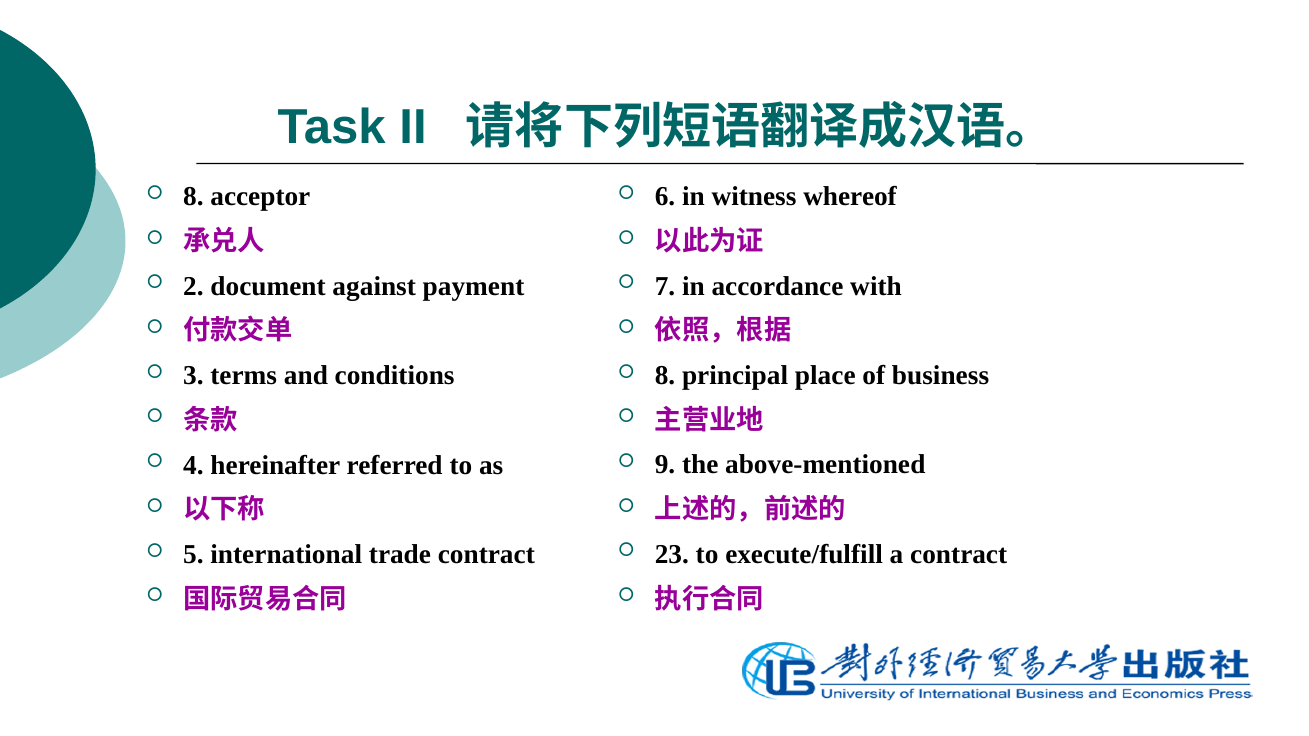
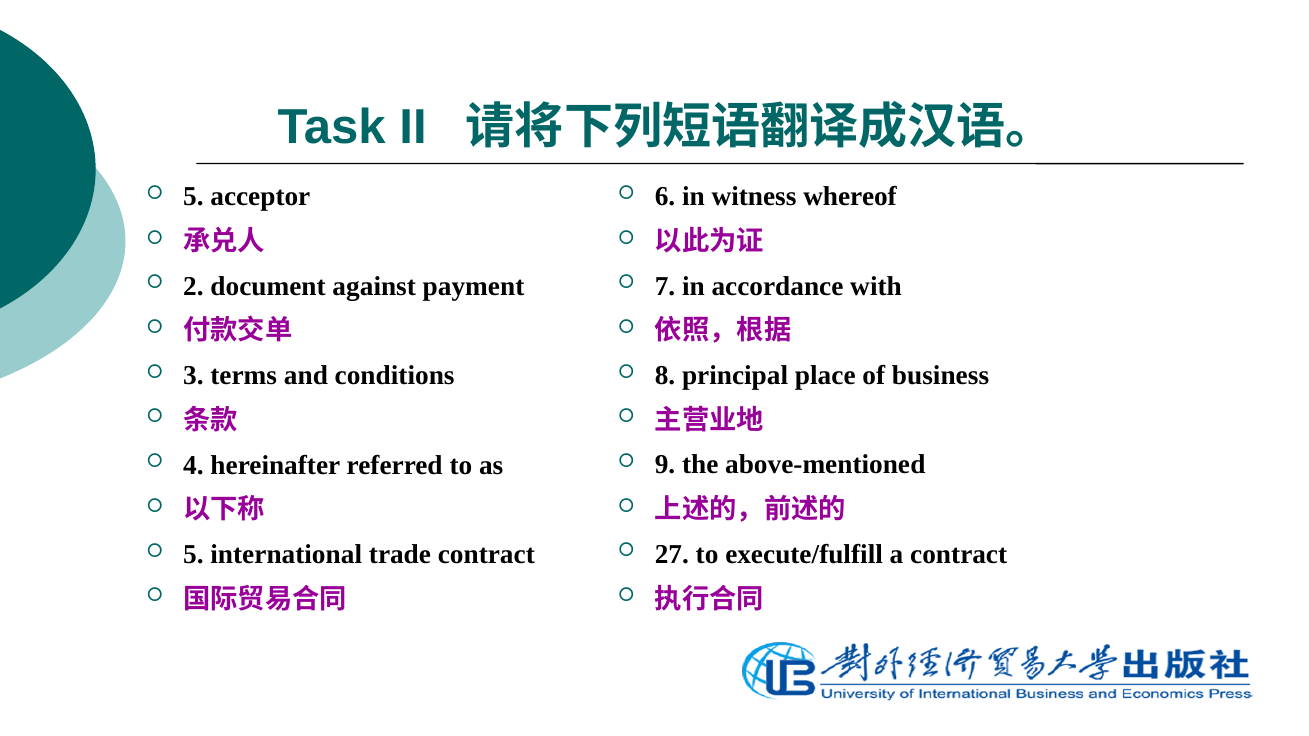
8: 8 -> 5 (193, 197)
23: 23 -> 27 (672, 555)
